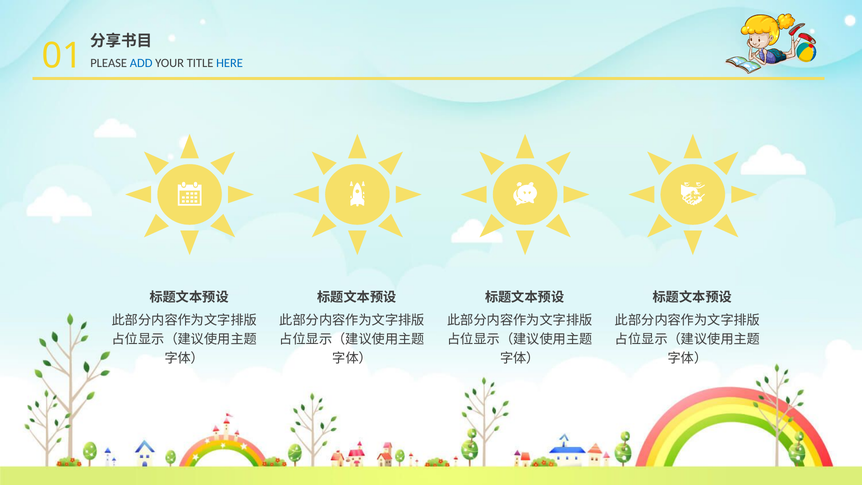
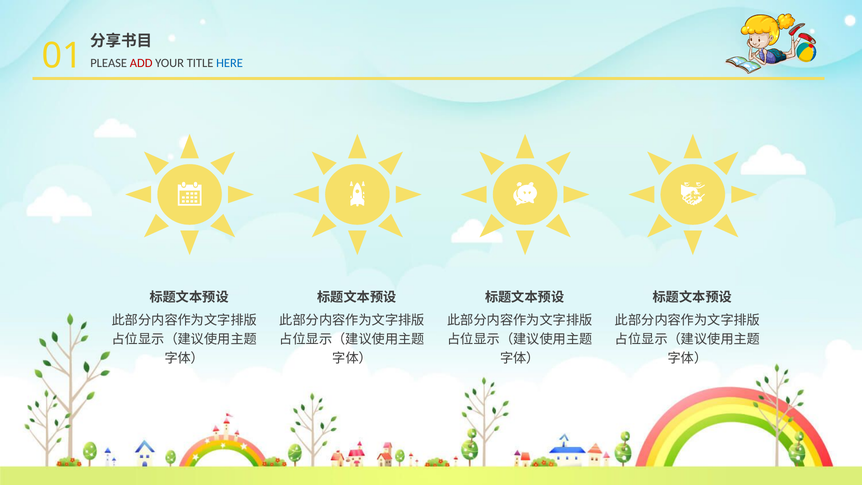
ADD colour: blue -> red (141, 63)
